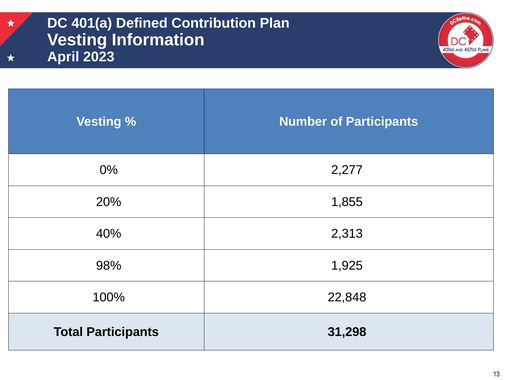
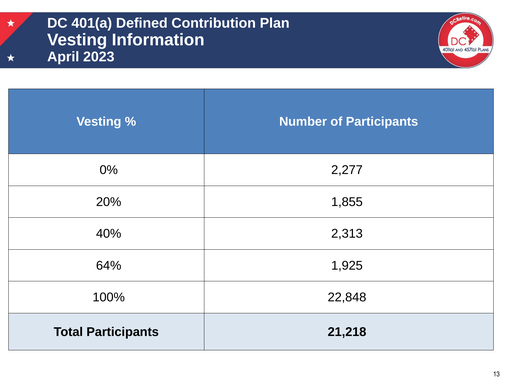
98%: 98% -> 64% (109, 265)
31,298: 31,298 -> 21,218 (347, 331)
